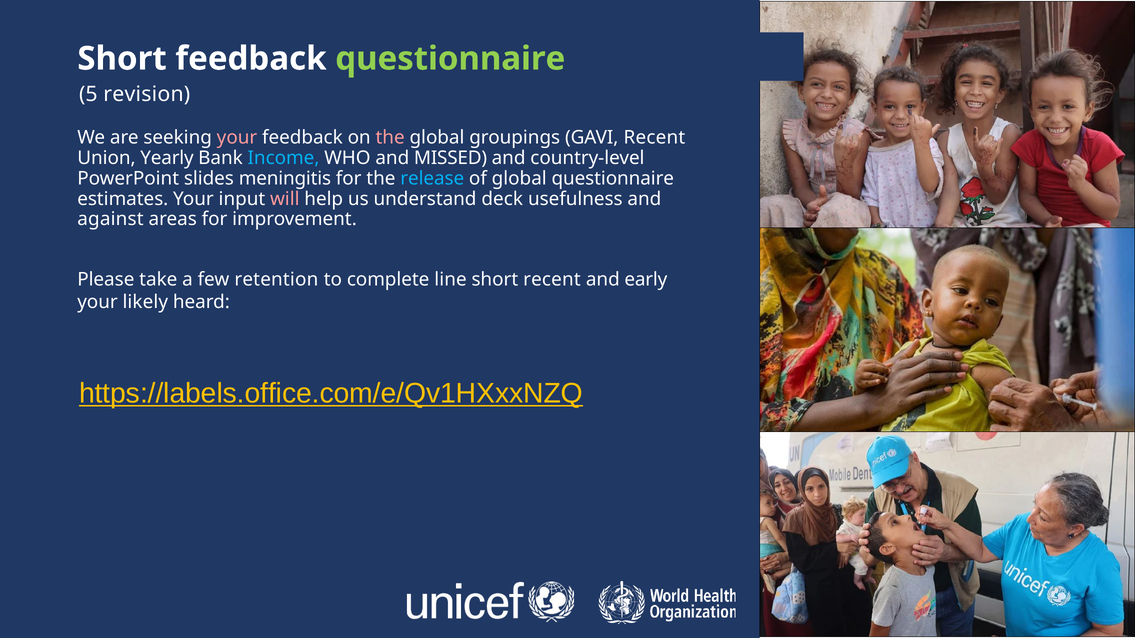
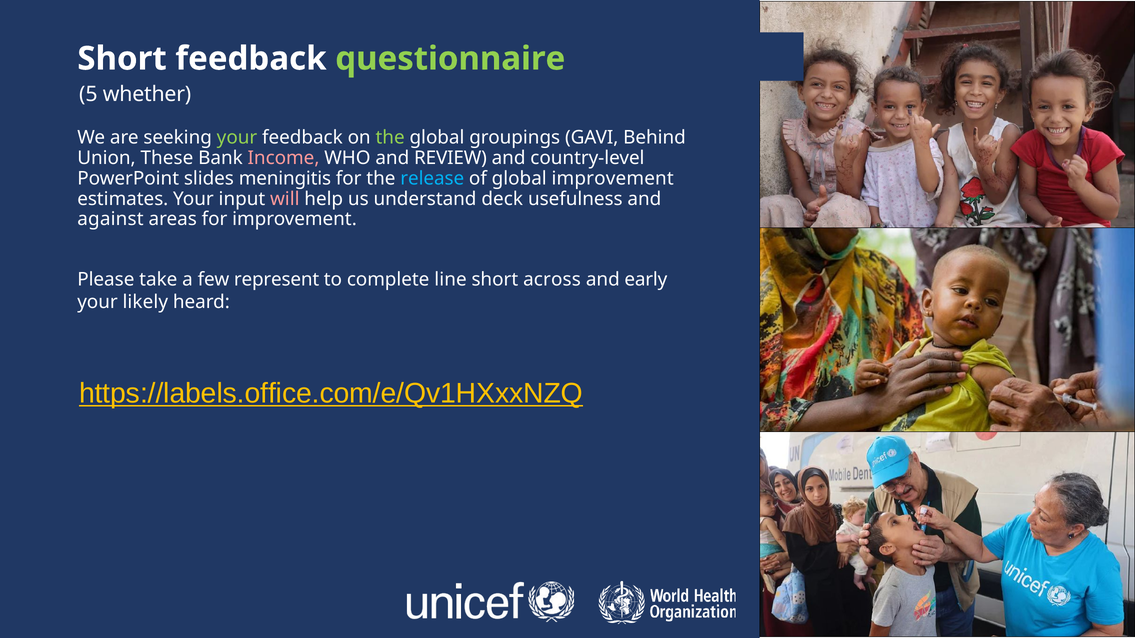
revision: revision -> whether (147, 94)
your colour: pink -> light green (237, 138)
the colour: pink -> light green (390, 138)
GAVI Recent: Recent -> Behind (655, 138)
Yearly: Yearly -> These (167, 158)
Income colour: light blue -> pink (284, 158)
MISSED: MISSED -> REVIEW (451, 158)
global questionnaire: questionnaire -> improvement (613, 179)
retention: retention -> represent (277, 279)
short recent: recent -> across (552, 279)
